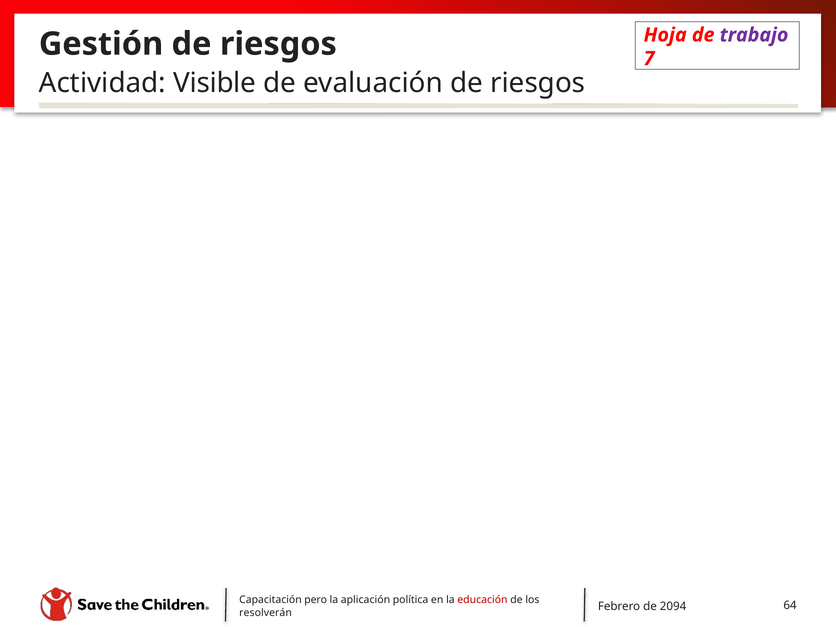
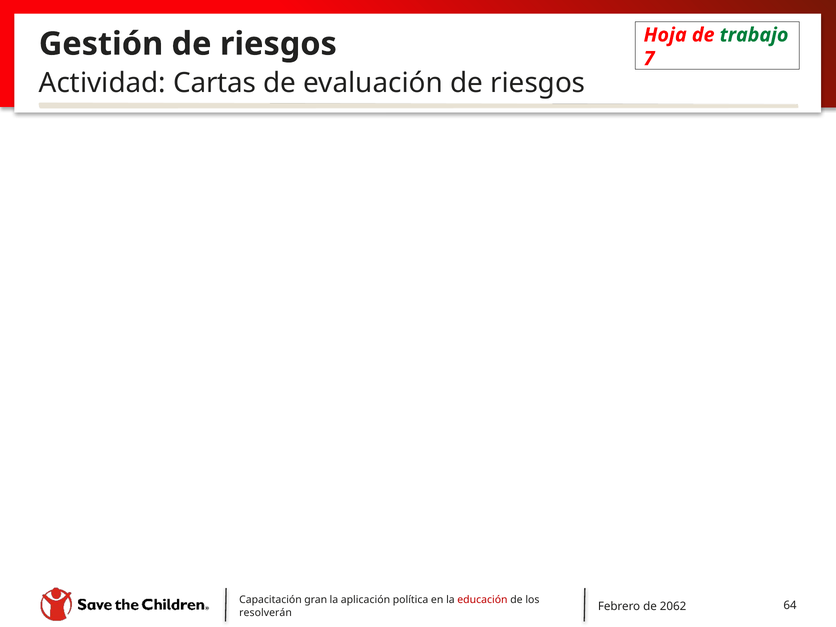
trabajo colour: purple -> green (754, 35)
Visible: Visible -> Cartas (215, 83)
pero: pero -> gran (316, 600)
2094: 2094 -> 2062 (673, 606)
